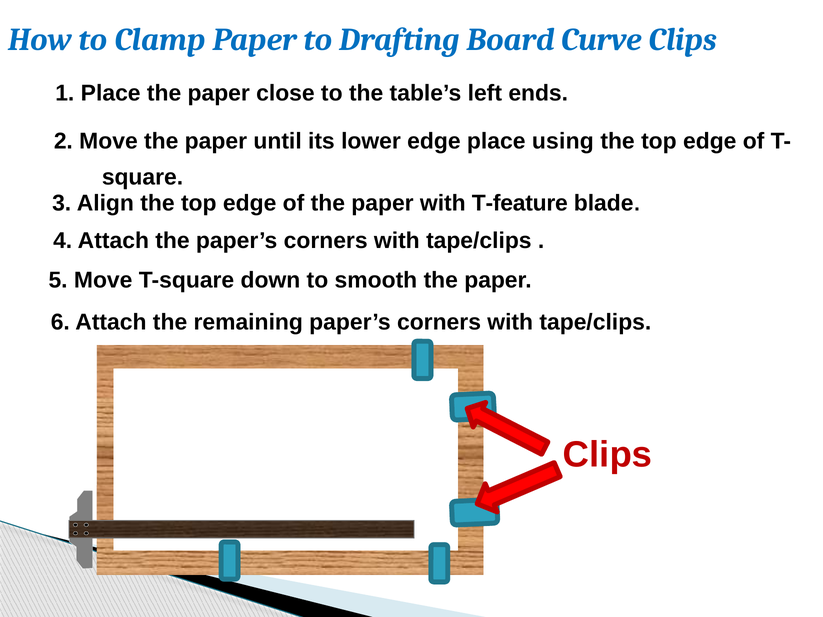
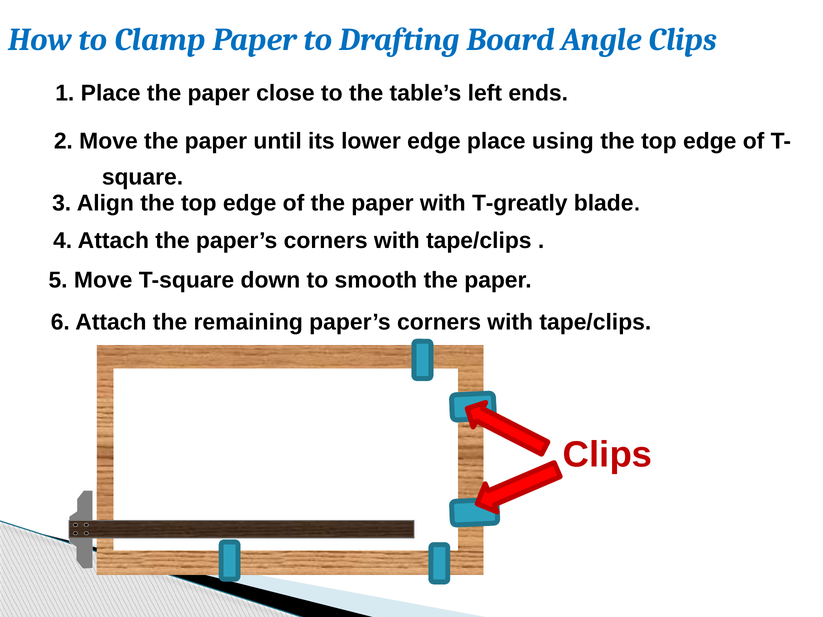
Curve: Curve -> Angle (602, 40)
T-feature: T-feature -> T-greatly (520, 203)
